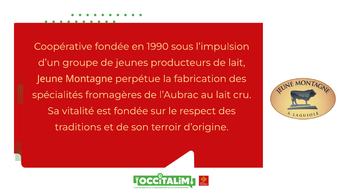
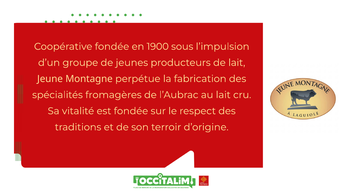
1990: 1990 -> 1900 (158, 46)
